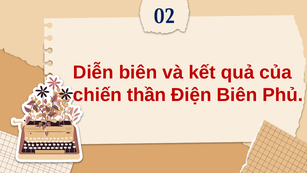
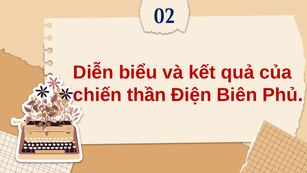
Diễn biên: biên -> biểu (138, 72)
